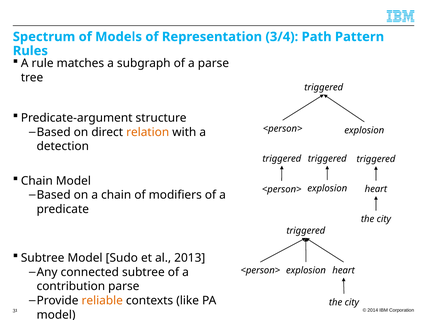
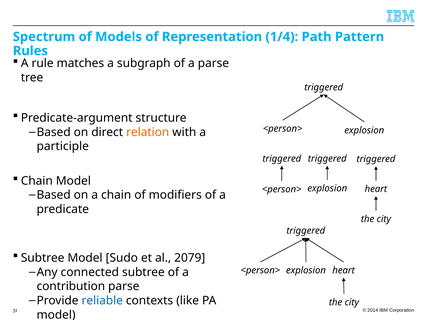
3/4: 3/4 -> 1/4 (282, 37)
detection: detection -> participle (63, 147)
2013: 2013 -> 2079 (190, 258)
reliable colour: orange -> blue (102, 301)
